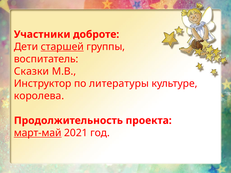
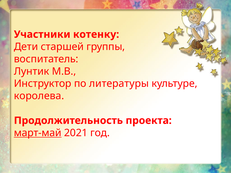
доброте: доброте -> котенку (96, 34)
старшей underline: present -> none (62, 47)
Сказки: Сказки -> Лунтик (32, 71)
